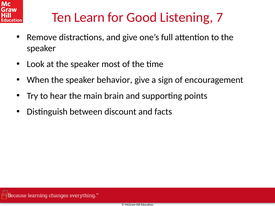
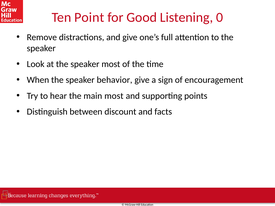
Learn: Learn -> Point (89, 17)
7: 7 -> 0 (220, 17)
main brain: brain -> most (114, 96)
